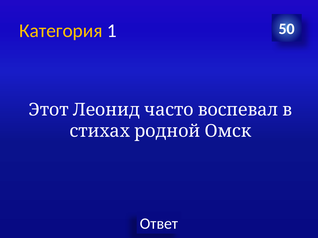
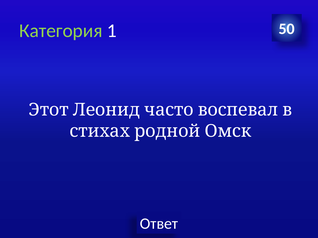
Категория colour: yellow -> light green (61, 31)
